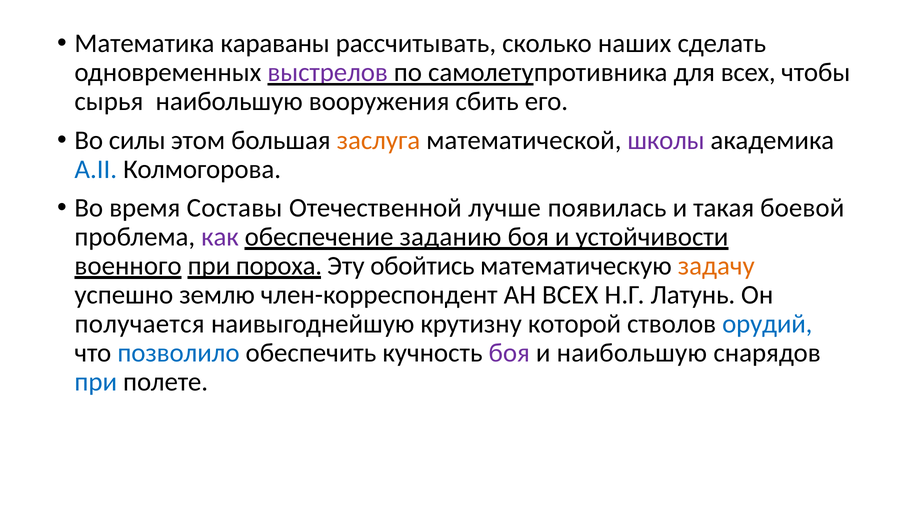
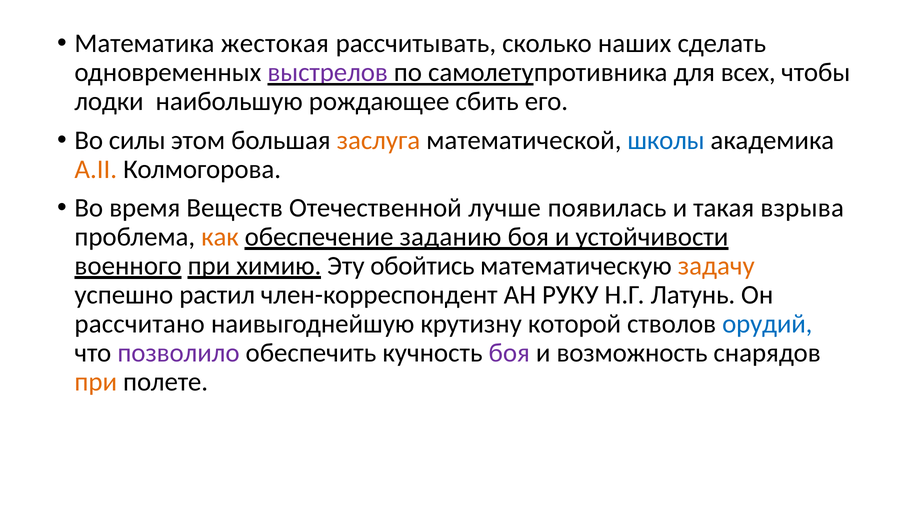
караваны: караваны -> жестокая (275, 44)
сырья: сырья -> лодки (109, 102)
вооружения: вооружения -> рождающее (379, 102)
школы colour: purple -> blue (666, 140)
А.II colour: blue -> orange (96, 169)
Составы: Составы -> Веществ (235, 208)
боевой: боевой -> взрыва (802, 208)
как colour: purple -> orange (220, 237)
пороха: пороха -> химию (279, 266)
землю: землю -> растил (217, 295)
АН ВСЕХ: ВСЕХ -> РУКУ (570, 295)
получается: получается -> рассчитано (140, 324)
позволило colour: blue -> purple (178, 353)
и наибольшую: наибольшую -> возможность (632, 353)
при colour: blue -> orange (96, 382)
